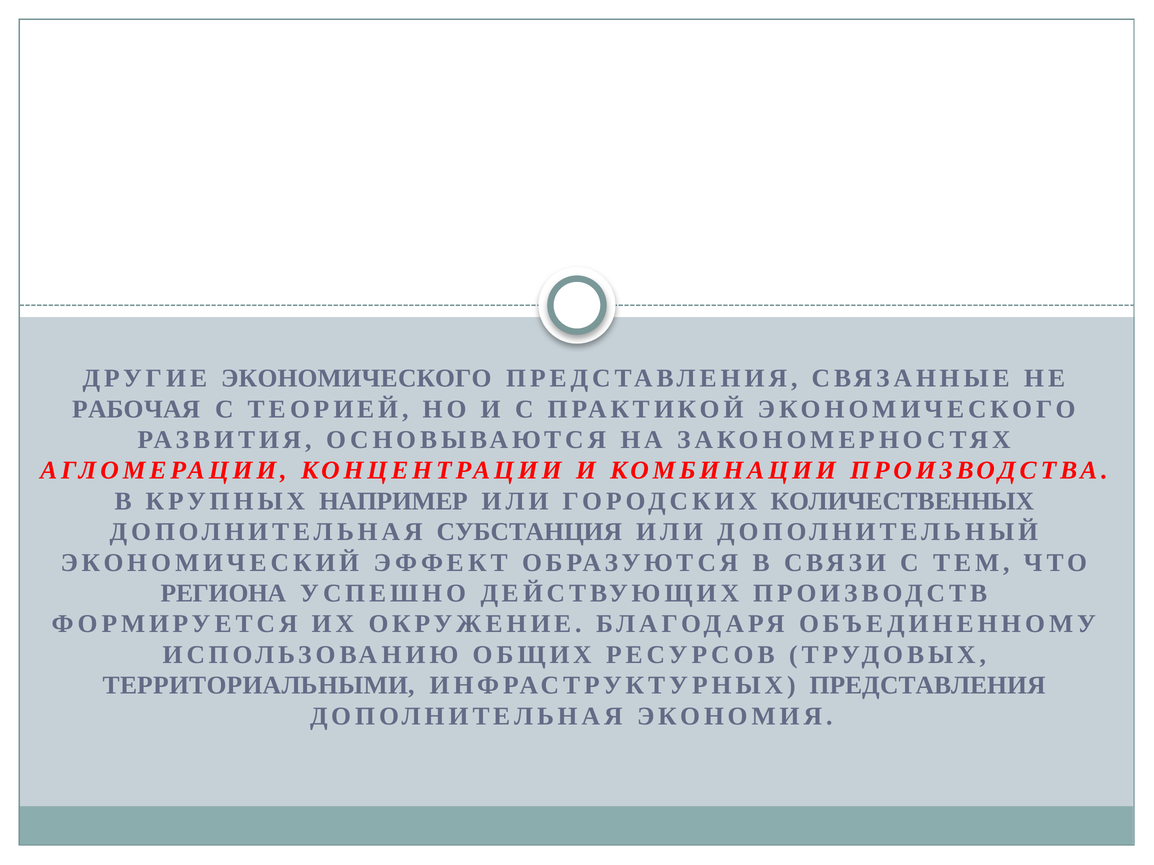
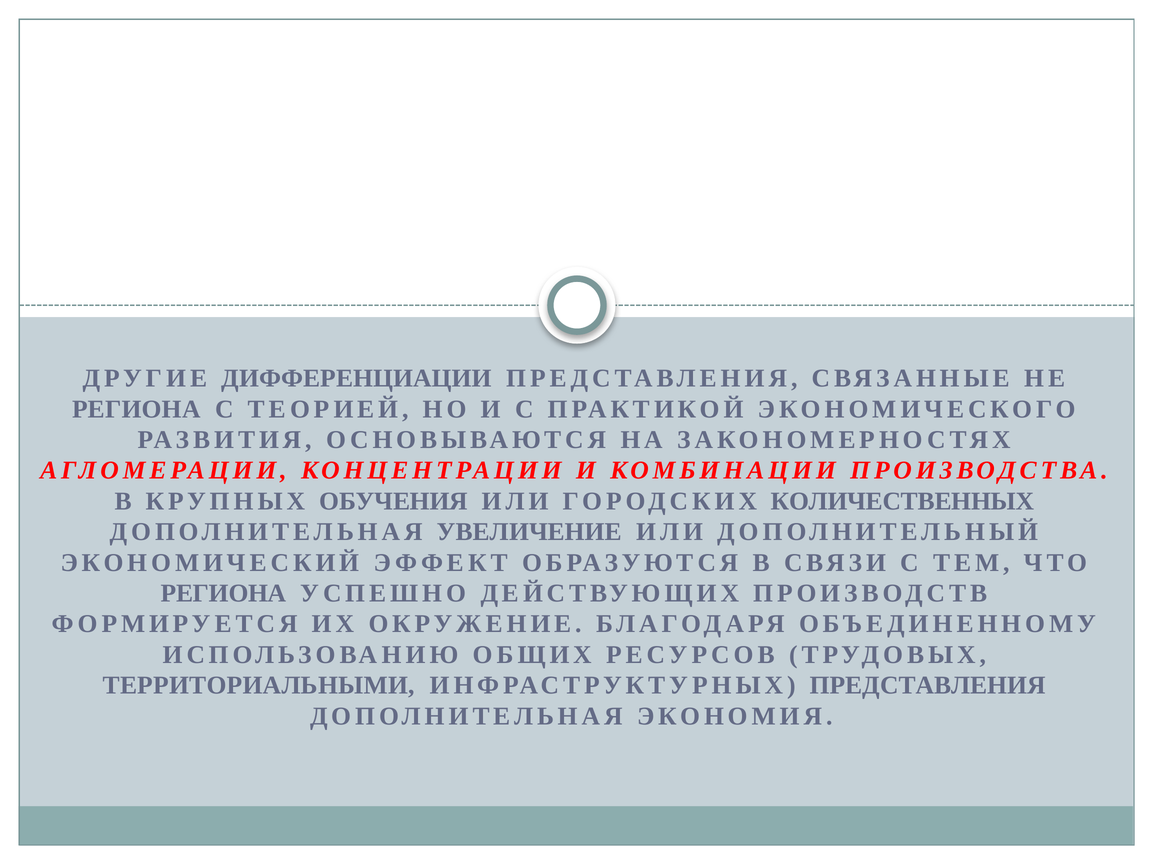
ДРУГИЕ ЭКОНОМИЧЕСКОГО: ЭКОНОМИЧЕСКОГО -> ДИФФЕРЕНЦИАЦИИ (357, 379)
РАБОЧАЯ: РАБОЧАЯ -> РЕГИОНА (136, 409)
НАПРИМЕР: НАПРИМЕР -> ОБУЧЕНИЯ (394, 501)
СУБСТАНЦИЯ: СУБСТАНЦИЯ -> УВЕЛИЧЕНИЕ (529, 532)
